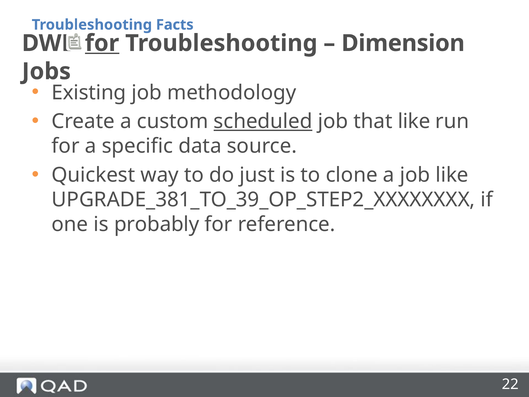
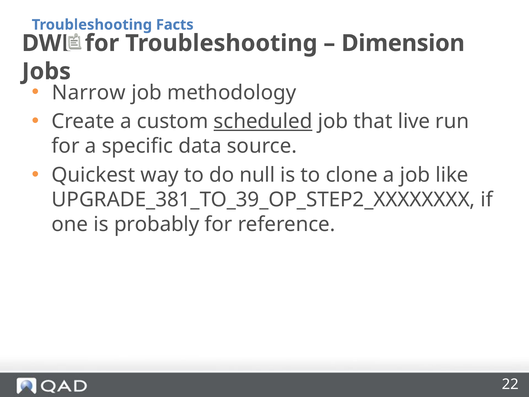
for underline: present -> none (102, 43)
Existing: Existing -> Narrow (89, 93)
that like: like -> live (414, 121)
just: just -> null (257, 175)
